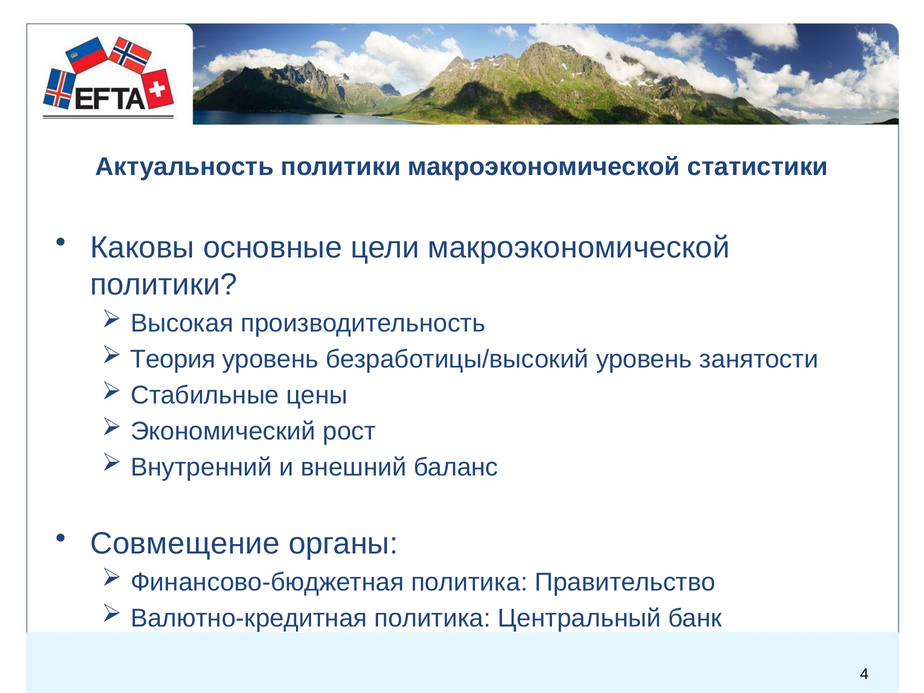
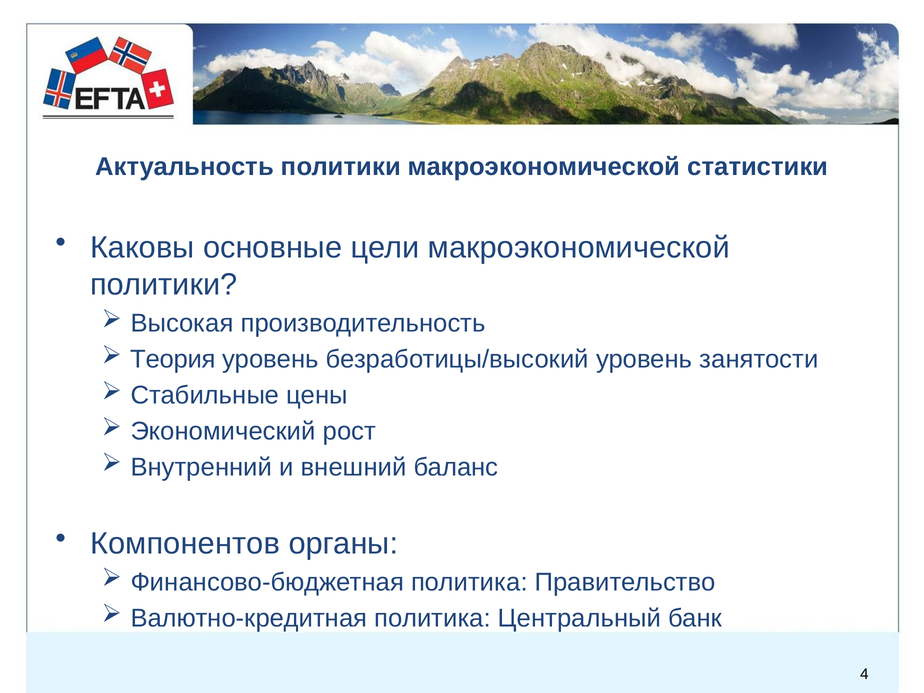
Совмещение: Совмещение -> Компонентов (185, 543)
